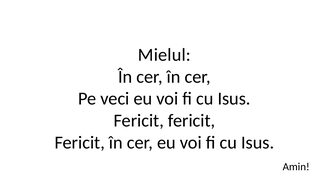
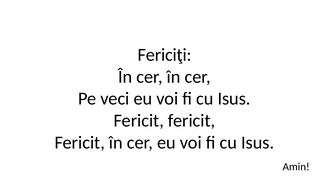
Mielul: Mielul -> Fericiţi (165, 55)
